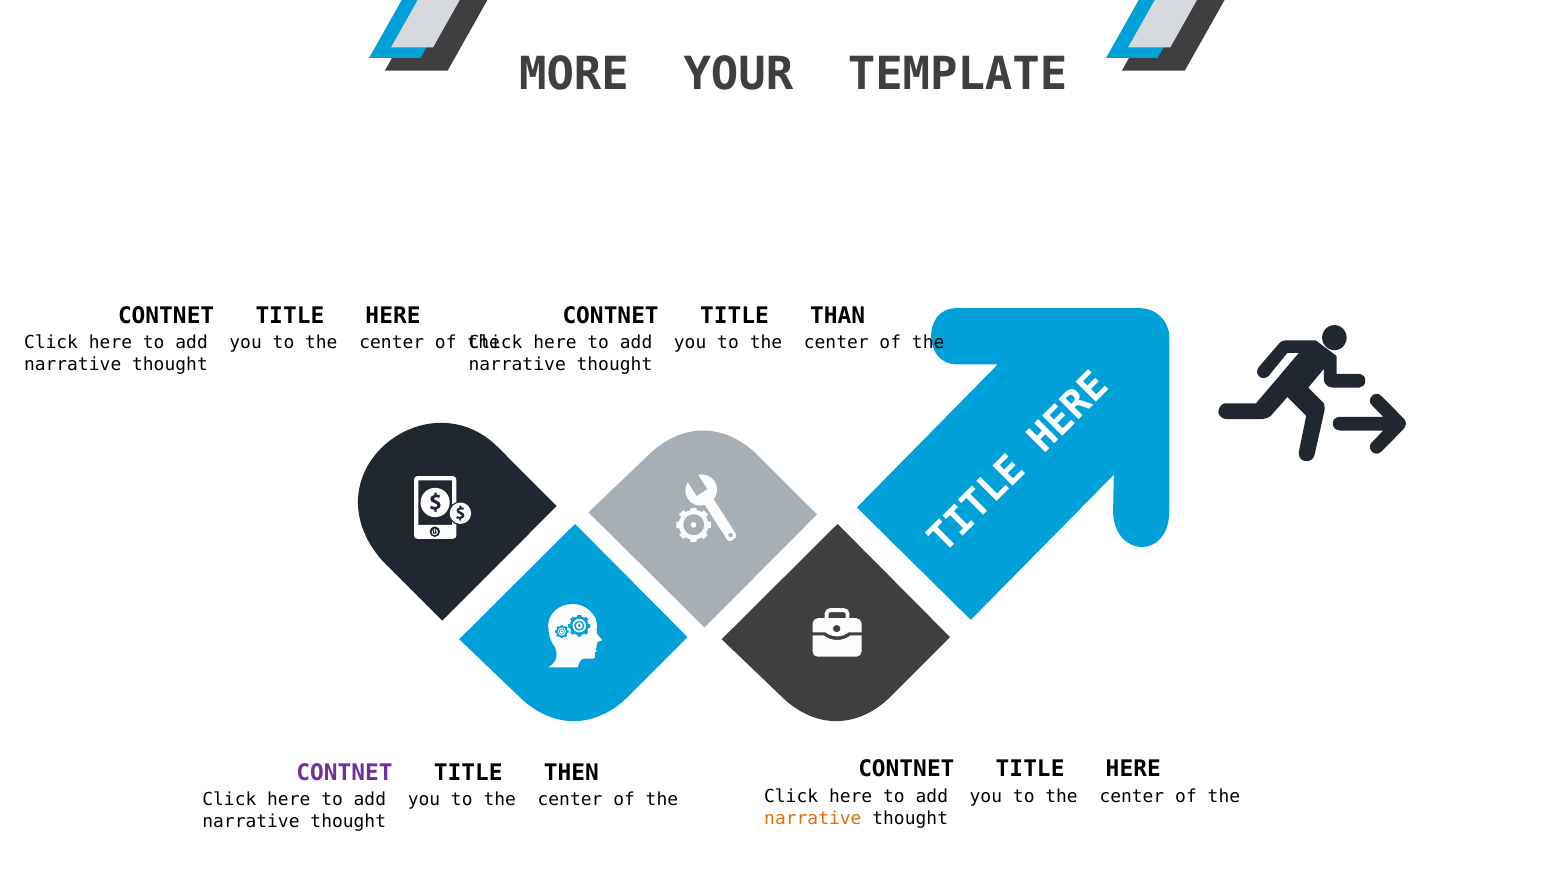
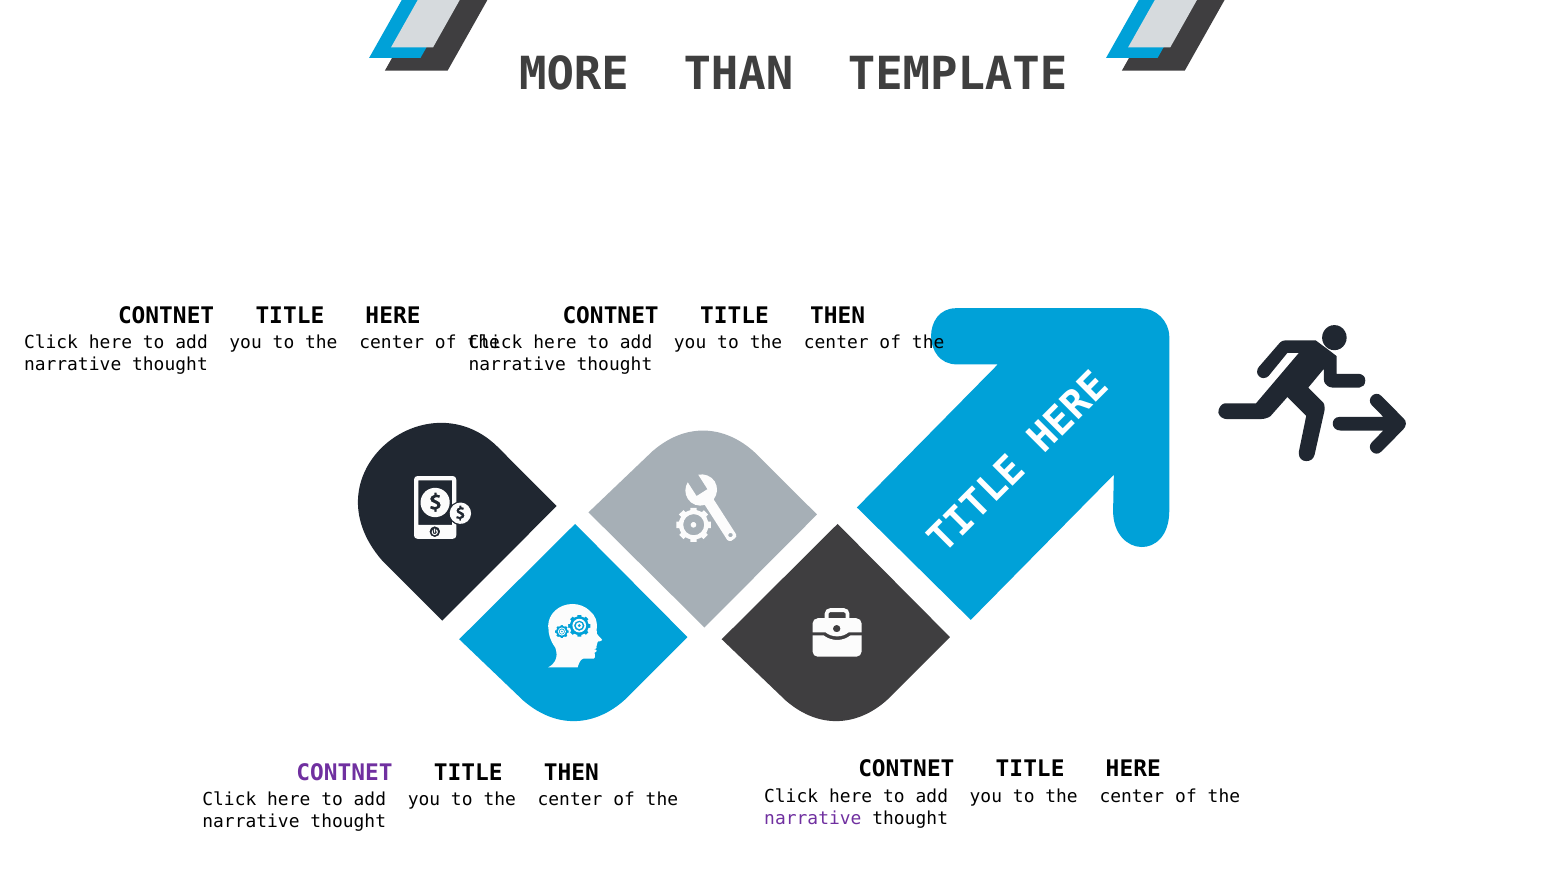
YOUR: YOUR -> THAN (738, 75)
THAN: THAN -> THEN (838, 316)
narrative colour: orange -> purple (813, 818)
